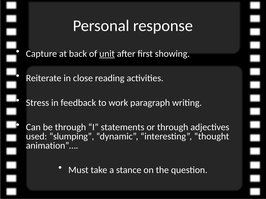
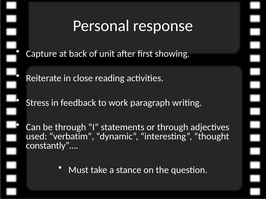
unit underline: present -> none (107, 54)
slumping: slumping -> verbatim (72, 137)
animation”…: animation”… -> constantly”… (52, 146)
